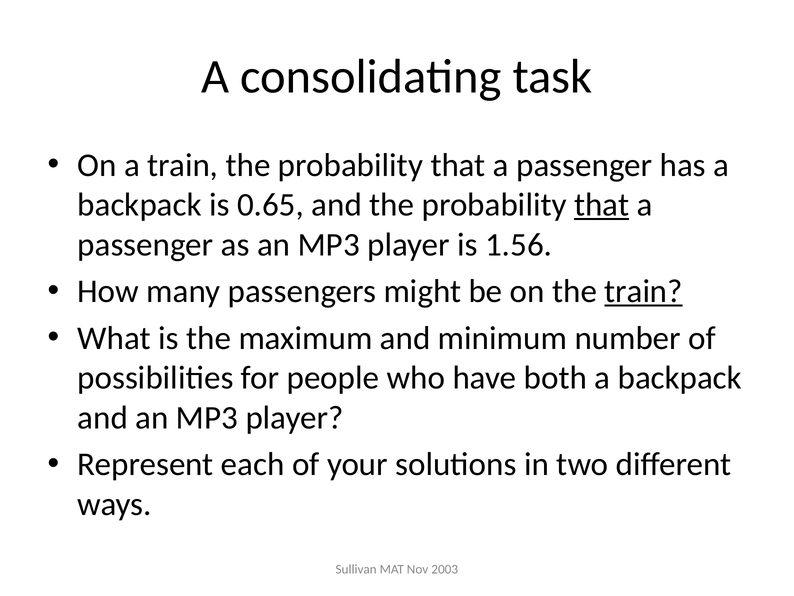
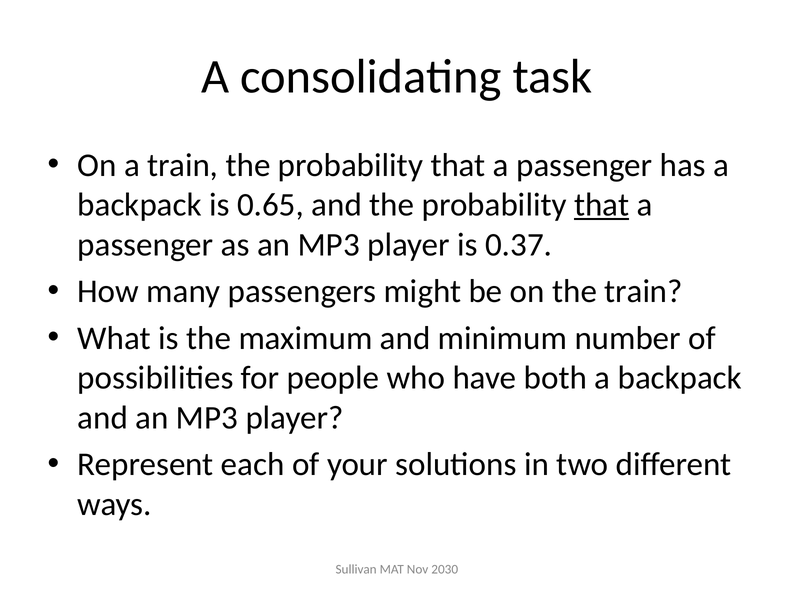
1.56: 1.56 -> 0.37 (519, 244)
train underline: present -> none (644, 291)
2003: 2003 -> 2030 (445, 569)
